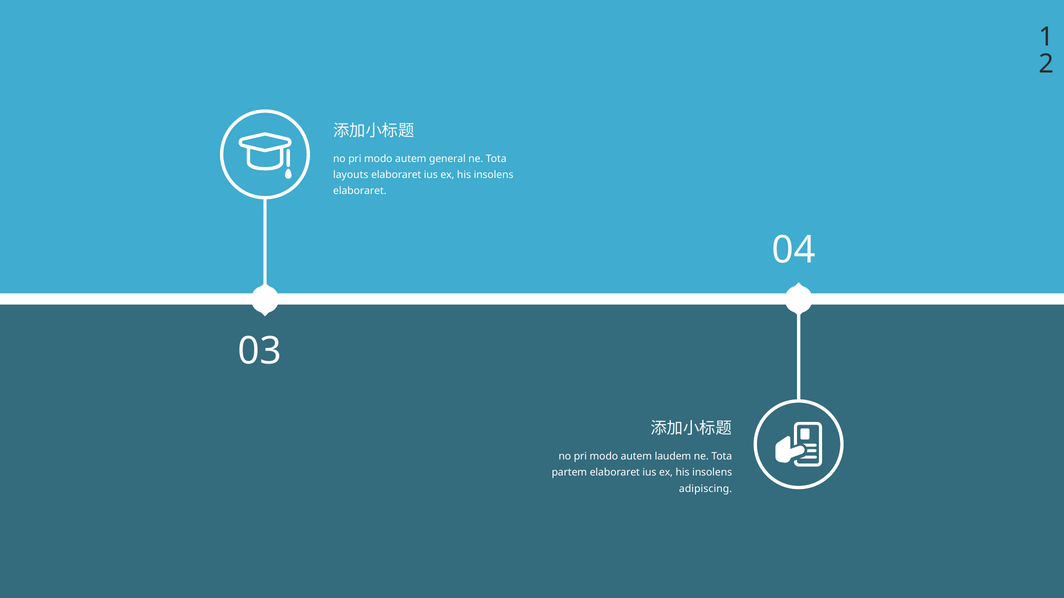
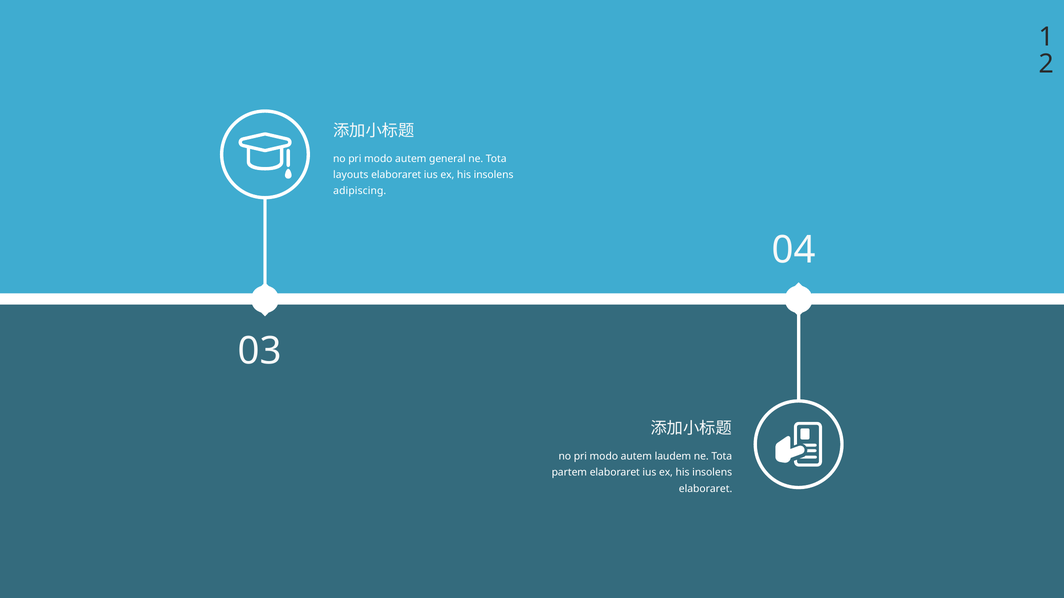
elaboraret: elaboraret -> adipiscing (360, 191)
adipiscing: adipiscing -> elaboraret (706, 489)
